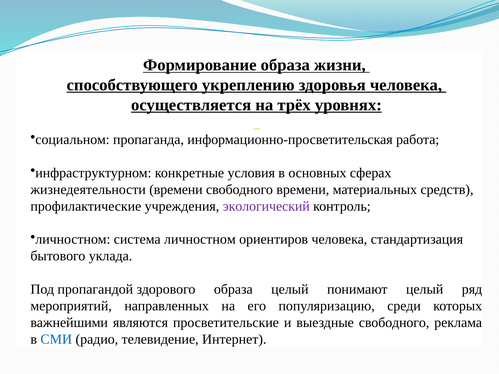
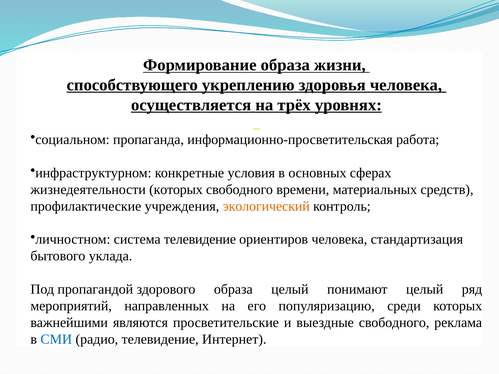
жизнедеятельности времени: времени -> которых (176, 190)
экологический colour: purple -> orange (266, 206)
система личностном: личностном -> телевидение (200, 240)
